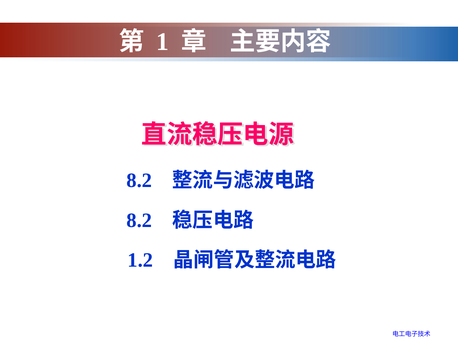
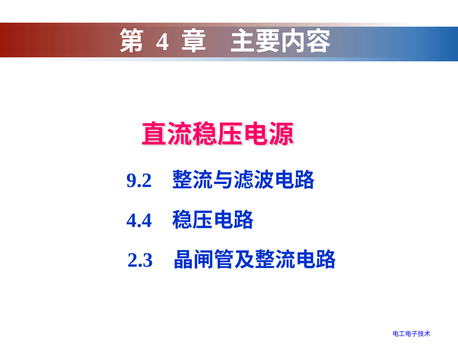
1: 1 -> 4 (163, 42)
8.2: 8.2 -> 9.2 (139, 180)
8.2: 8.2 -> 4.4 (139, 220)
1.2: 1.2 -> 2.3 (140, 260)
